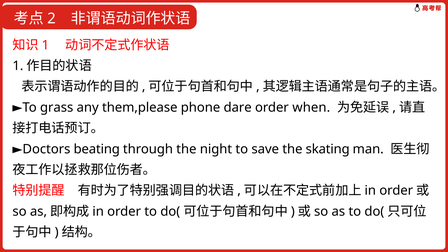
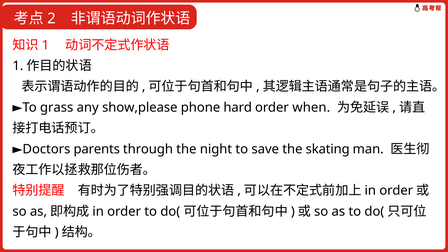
them,please: them,please -> show,please (140, 107)
dare: dare -> hard (238, 107)
beating: beating -> parents (97, 149)
